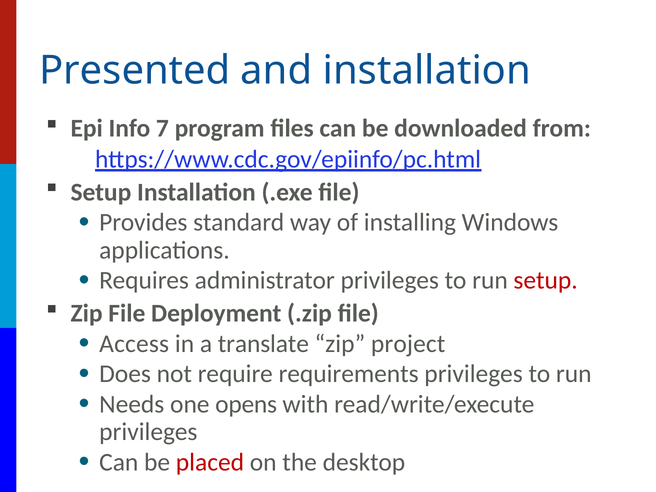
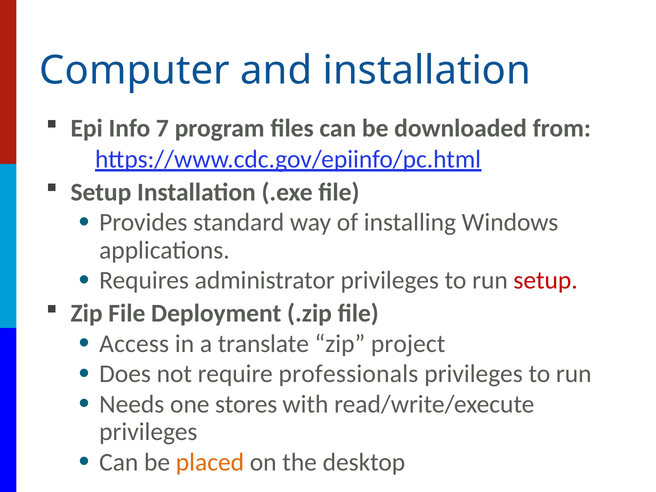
Presented: Presented -> Computer (135, 71)
requirements: requirements -> professionals (348, 374)
opens: opens -> stores (246, 404)
placed colour: red -> orange (210, 462)
